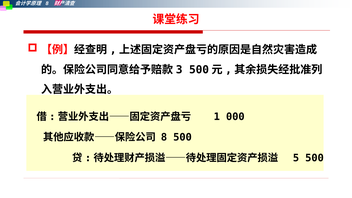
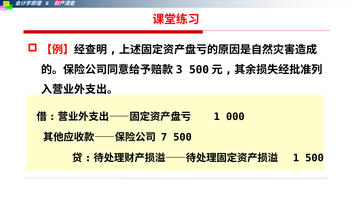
8: 8 -> 7 (164, 137)
5: 5 -> 1 (296, 158)
